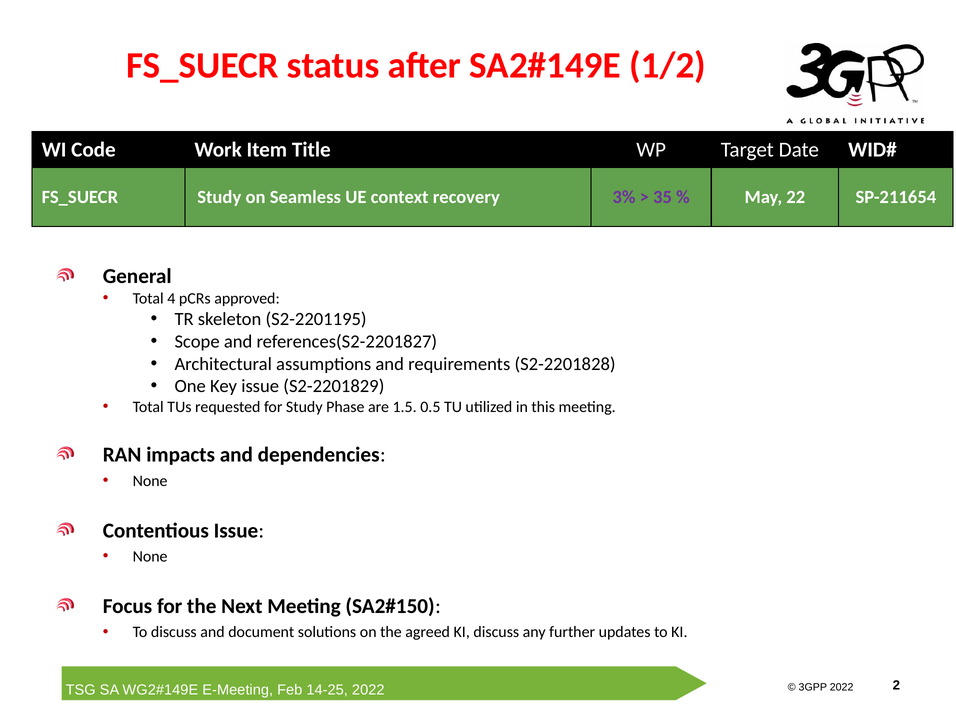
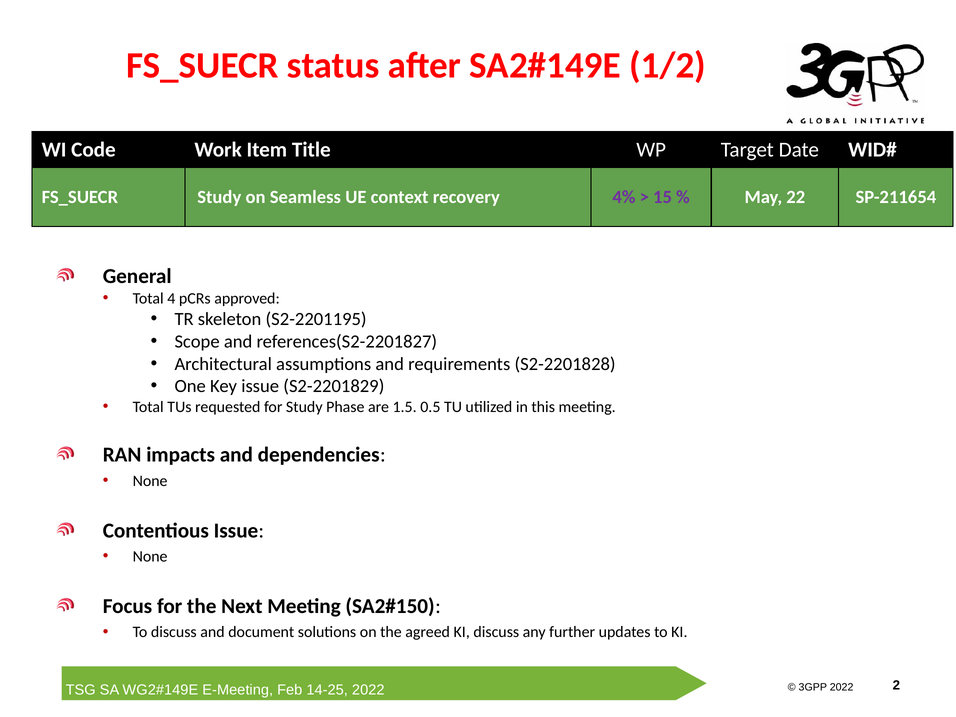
3%: 3% -> 4% (624, 197)
35: 35 -> 15 (663, 197)
